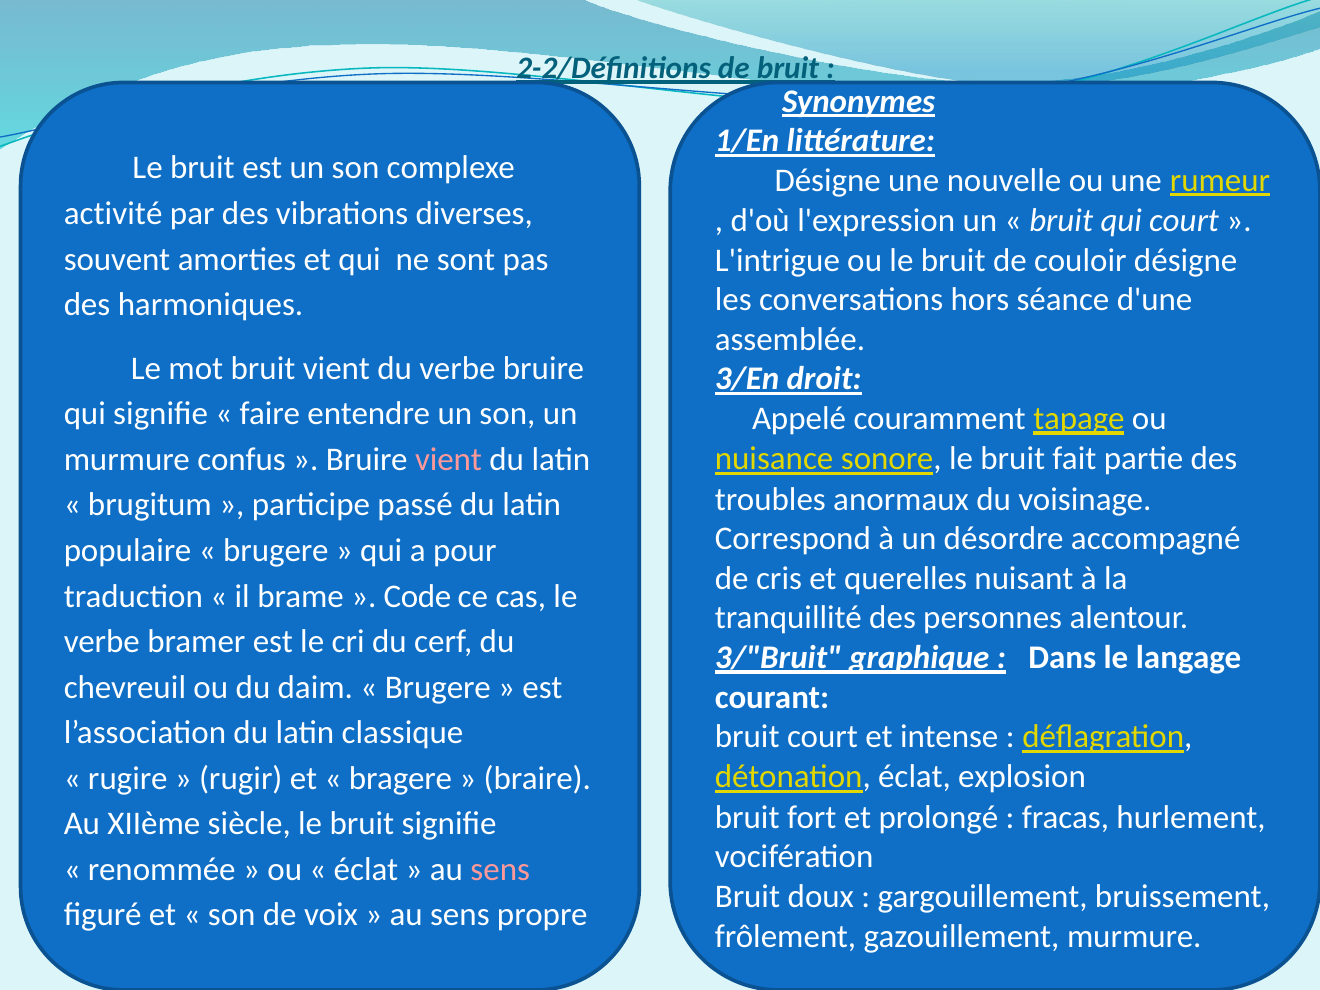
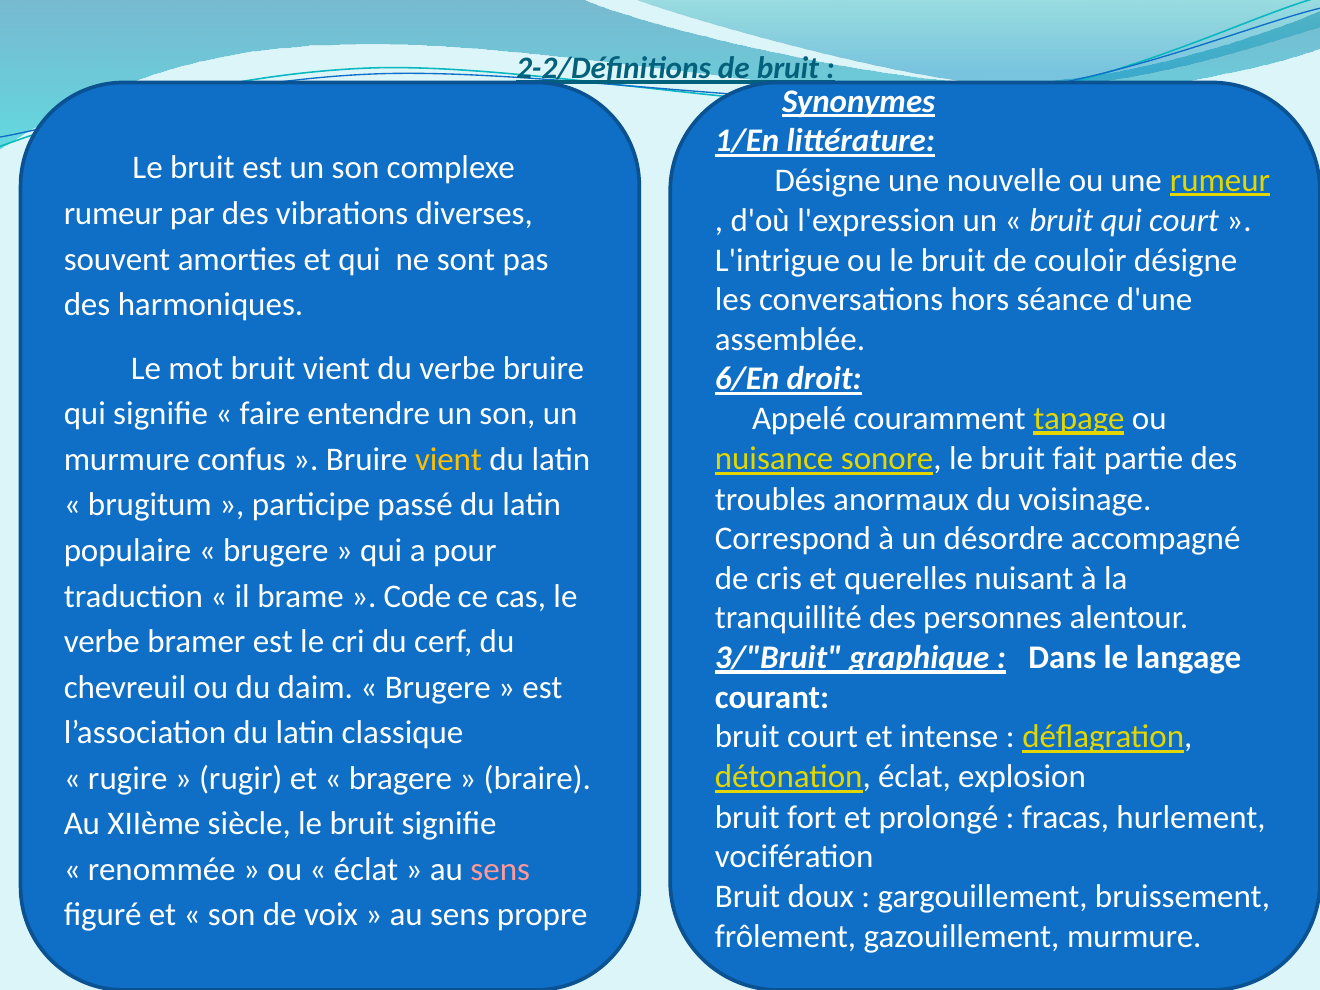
activité: activité -> rumeur (113, 214)
3/En: 3/En -> 6/En (747, 379)
vient colour: pink -> yellow (449, 460)
